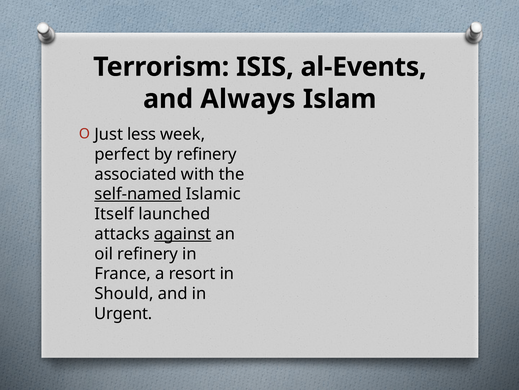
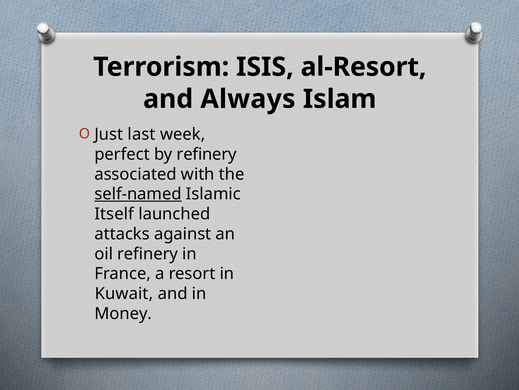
al-Events: al-Events -> al-Resort (363, 67)
less: less -> last (142, 134)
against underline: present -> none (183, 234)
Should: Should -> Kuwait (124, 293)
Urgent: Urgent -> Money (123, 313)
